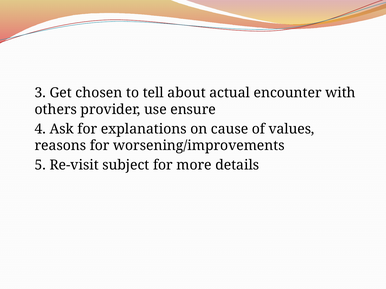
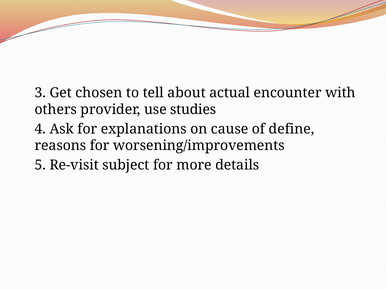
ensure: ensure -> studies (193, 110)
values: values -> define (292, 129)
